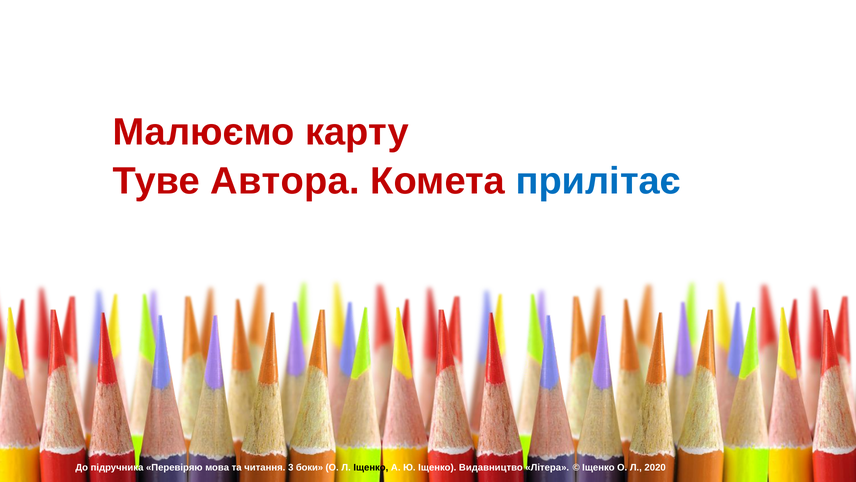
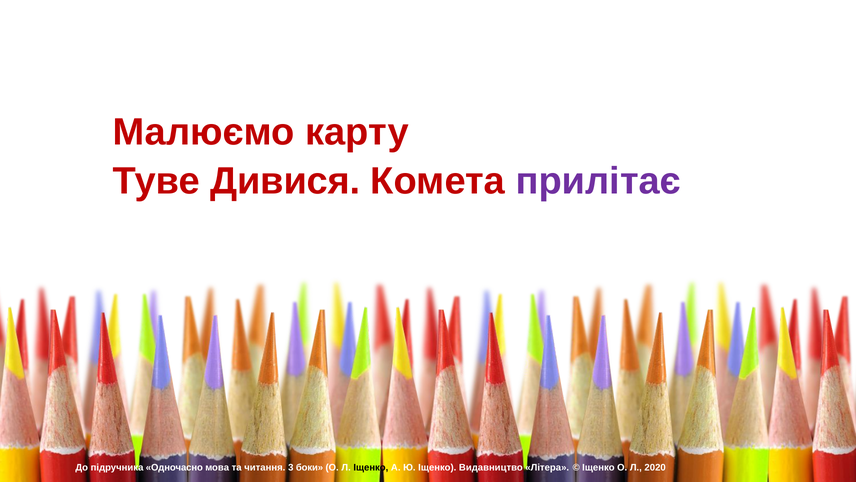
Автора: Автора -> Дивися (285, 181)
прилітає colour: blue -> purple (598, 181)
Перевіряю: Перевіряю -> Одночасно (174, 467)
